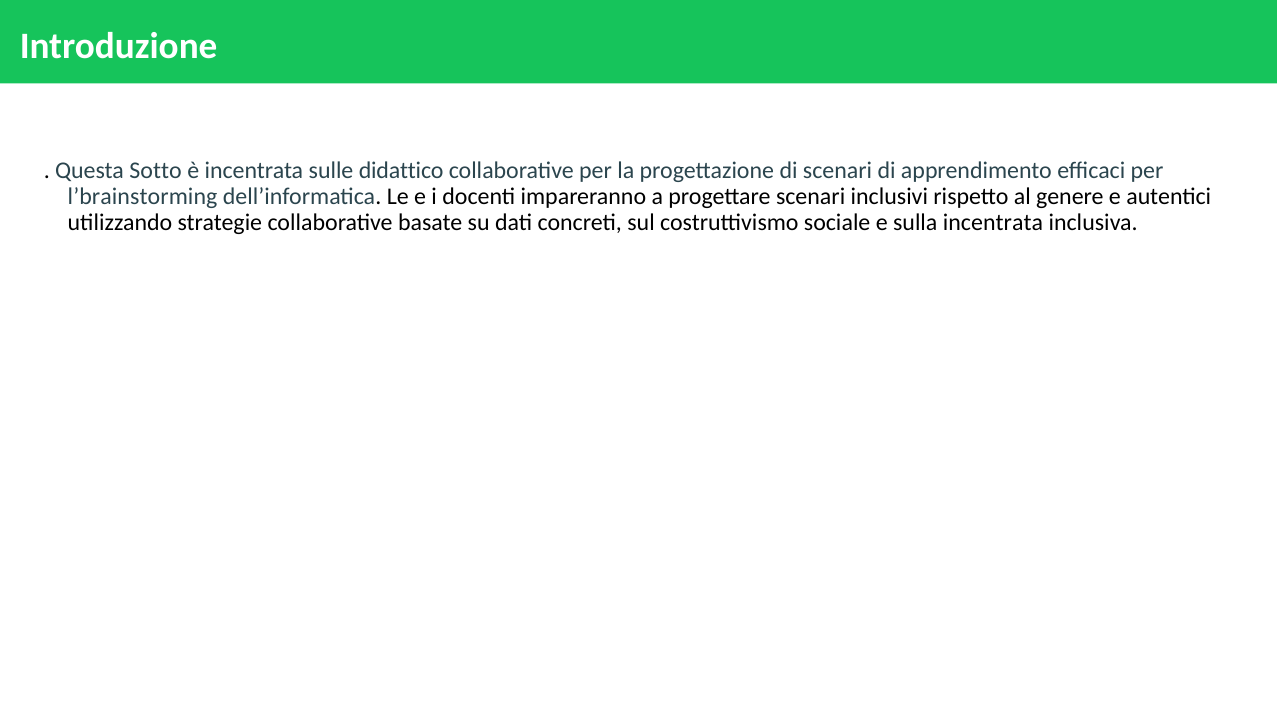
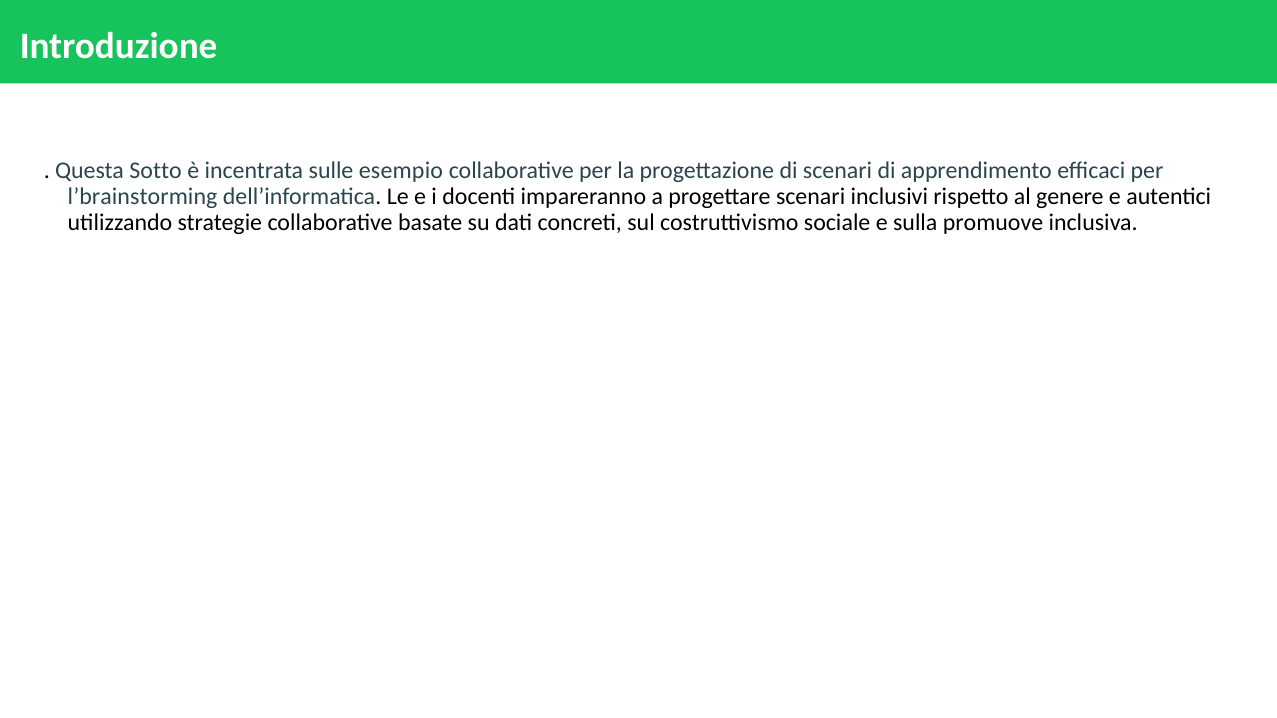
didattico: didattico -> esempio (401, 171)
sulla incentrata: incentrata -> promuove (993, 223)
